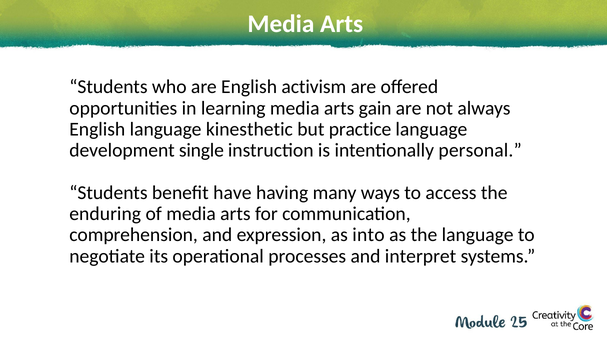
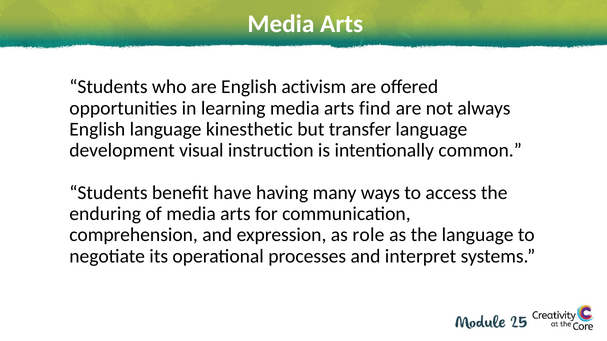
gain: gain -> find (375, 108)
practice: practice -> transfer (360, 129)
single: single -> visual (201, 151)
personal: personal -> common (480, 151)
into: into -> role (368, 235)
